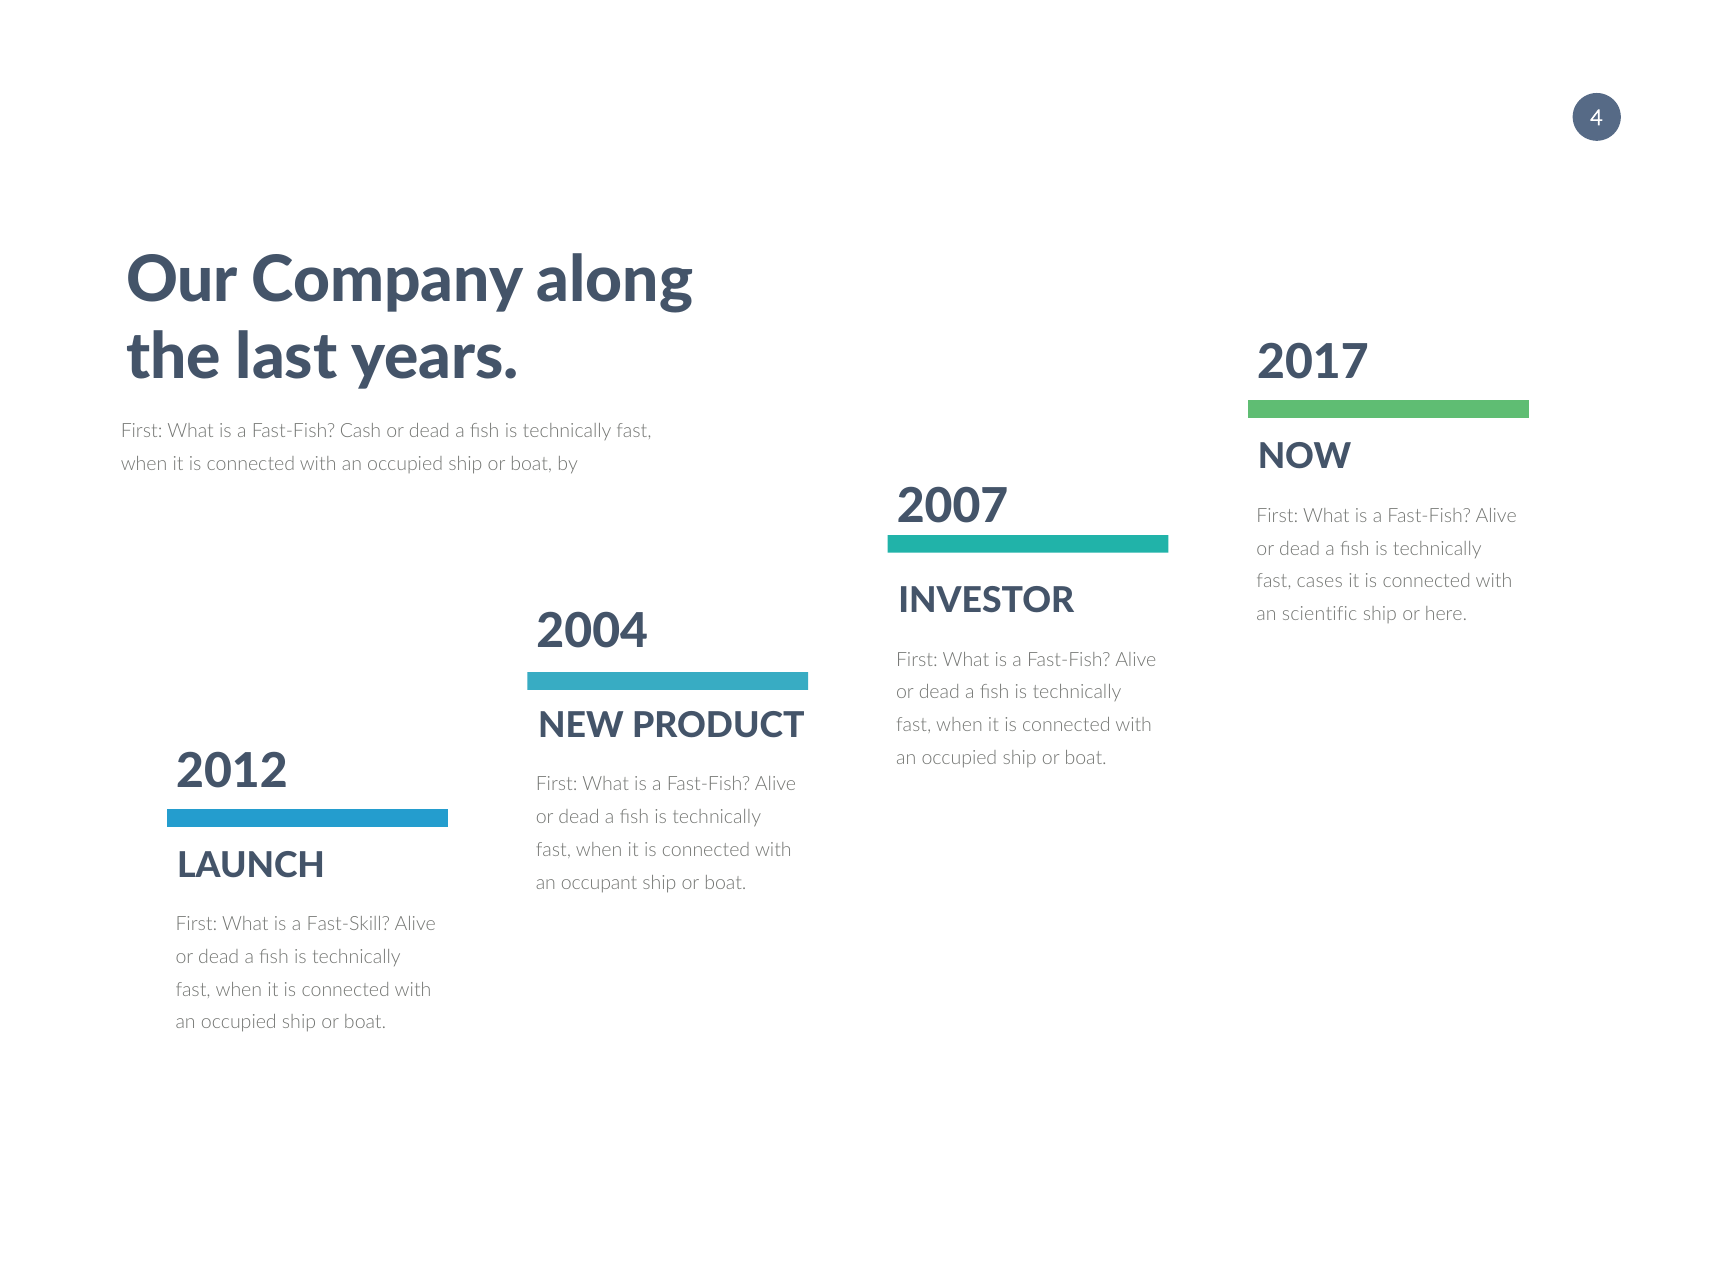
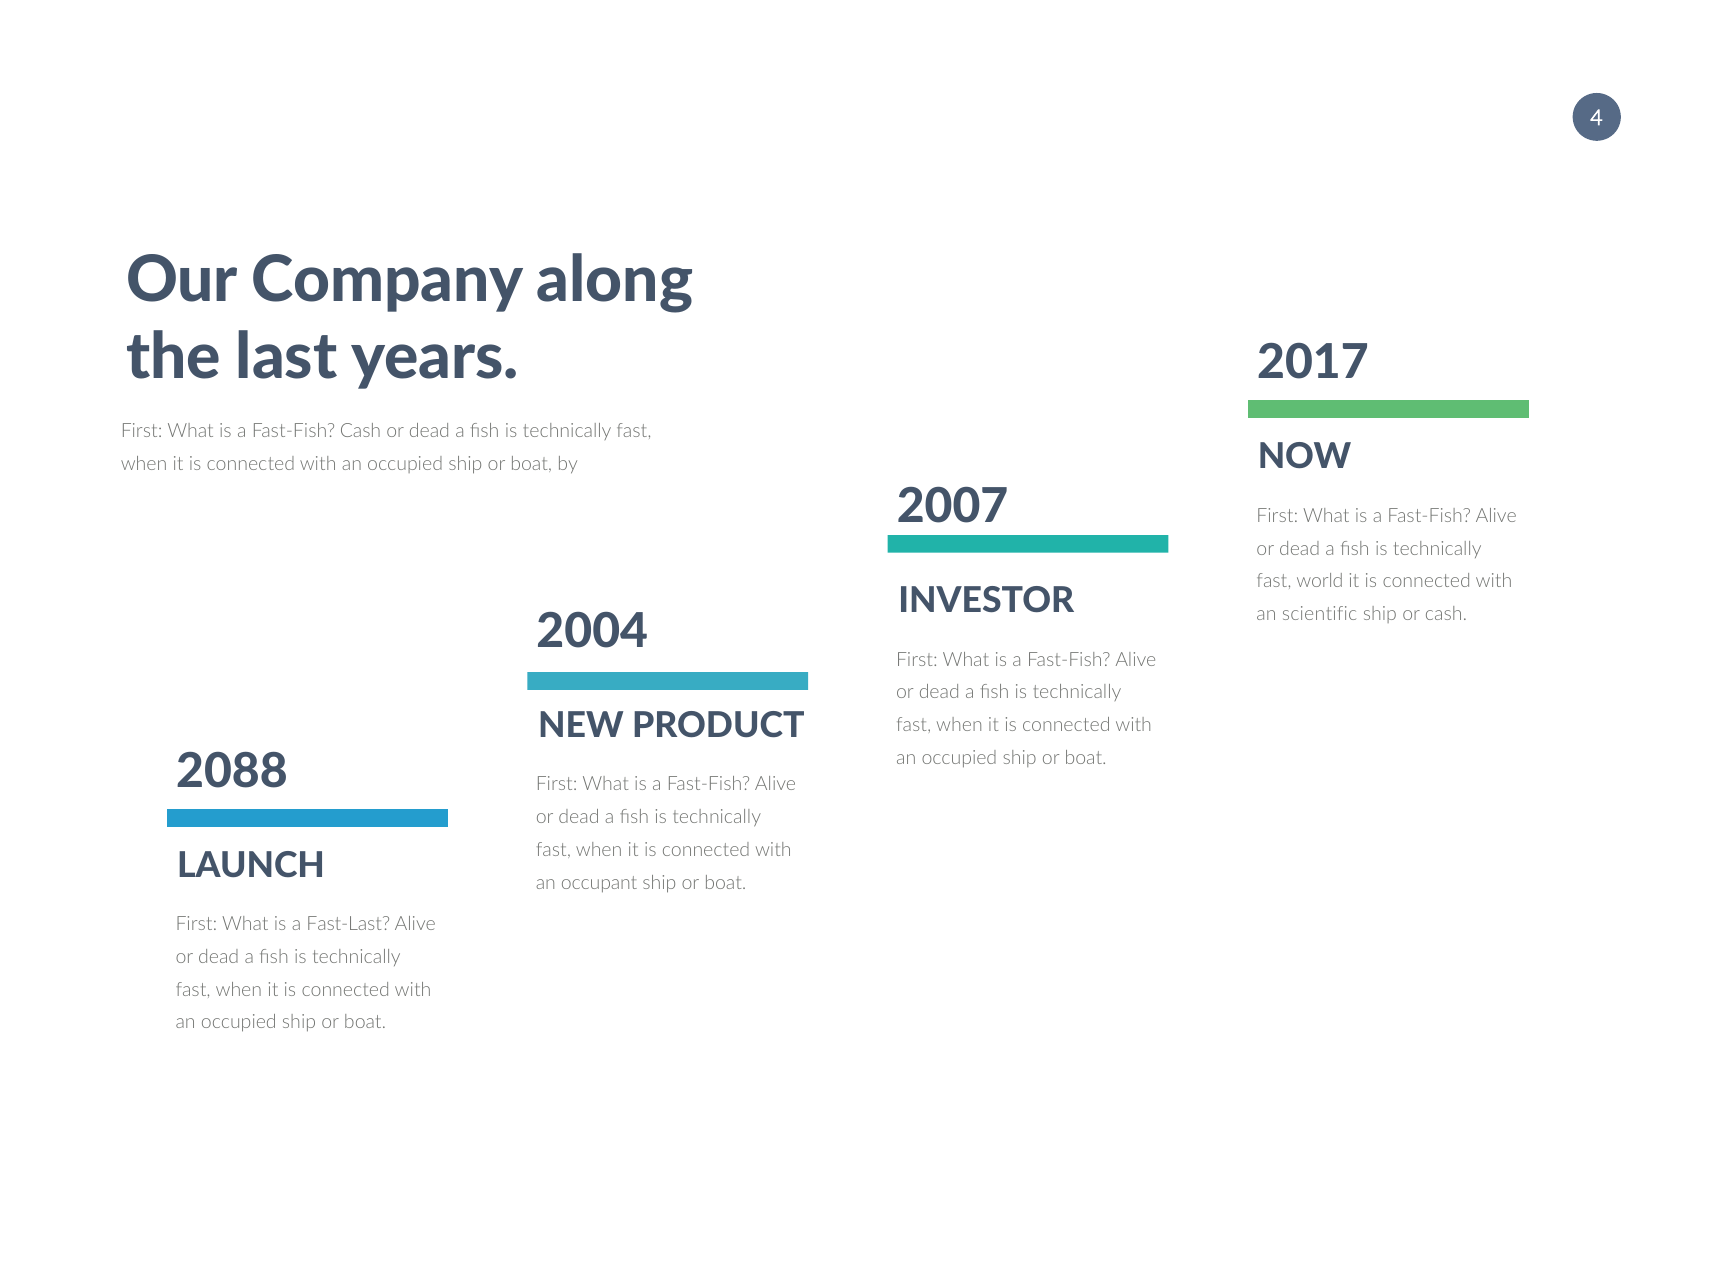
cases: cases -> world (1320, 581)
or here: here -> cash (1446, 614)
2012: 2012 -> 2088 (232, 771)
Fast-Skill: Fast-Skill -> Fast-Last (348, 924)
